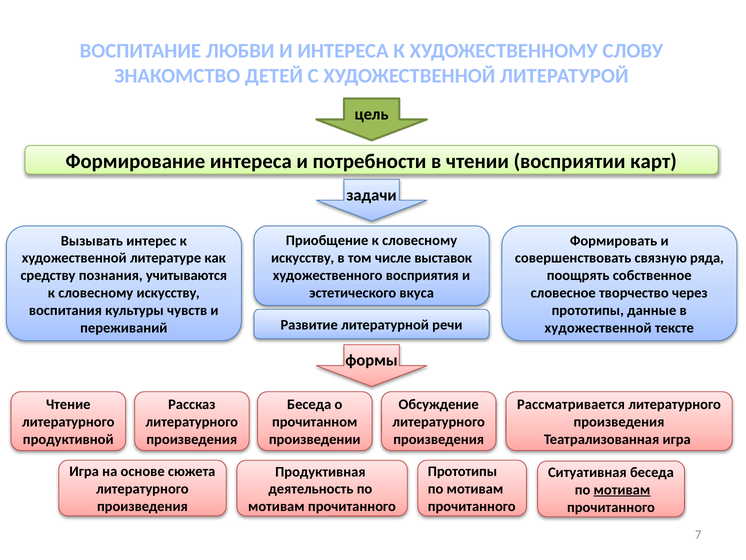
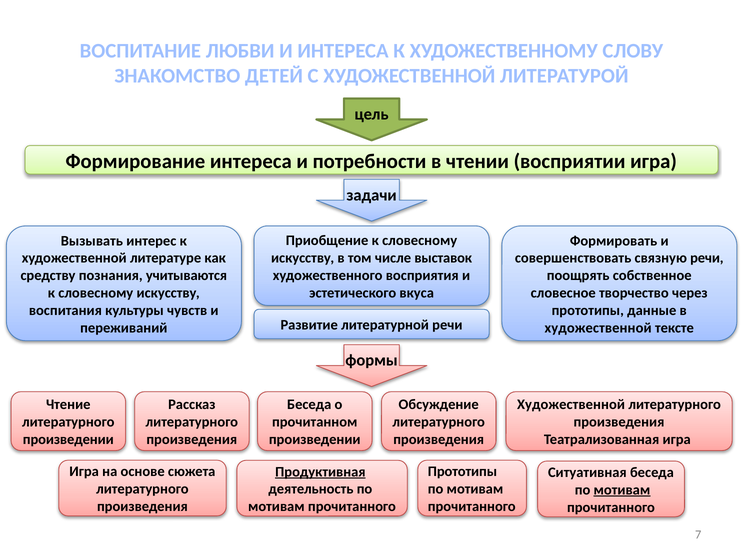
восприятии карт: карт -> игра (654, 161)
связную ряда: ряда -> речи (707, 258)
Рассматривается: Рассматривается -> Художественной (571, 404)
продуктивной: продуктивной -> произведении (68, 439)
Продуктивная underline: none -> present (320, 471)
